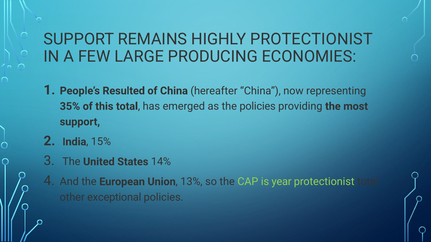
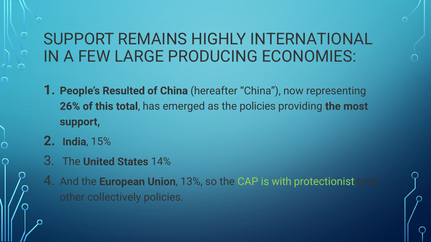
HIGHLY PROTECTIONIST: PROTECTIONIST -> INTERNATIONAL (311, 39)
35%: 35% -> 26% (70, 106)
year: year -> with (282, 182)
exceptional: exceptional -> collectively (114, 198)
